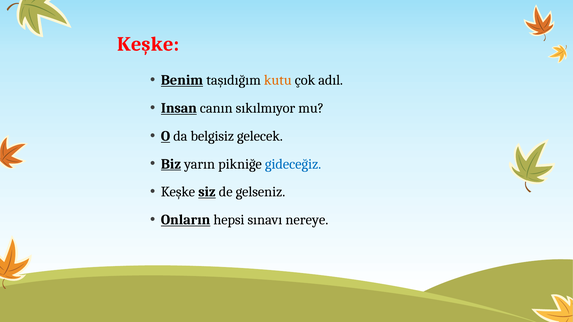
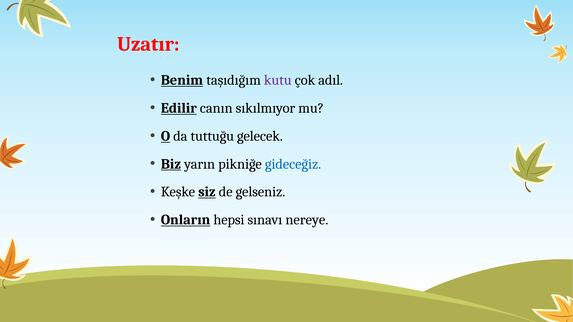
Keşke: Keşke -> Uzatır (148, 44)
kutu colour: orange -> purple (278, 80)
Insan: Insan -> Edilir (179, 108)
belgisiz: belgisiz -> tuttuğu (212, 136)
